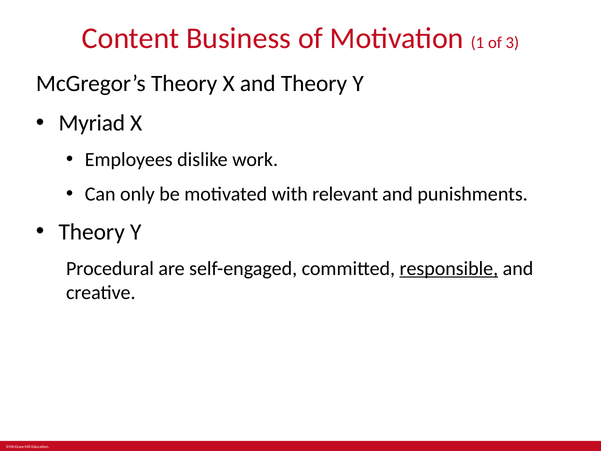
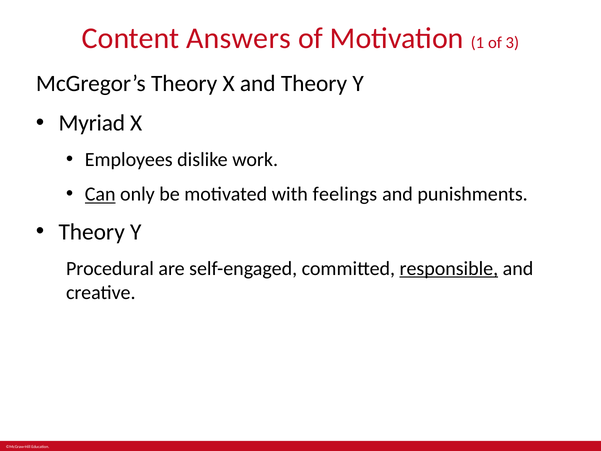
Business: Business -> Answers (239, 38)
Can underline: none -> present (100, 194)
relevant: relevant -> feelings (345, 194)
